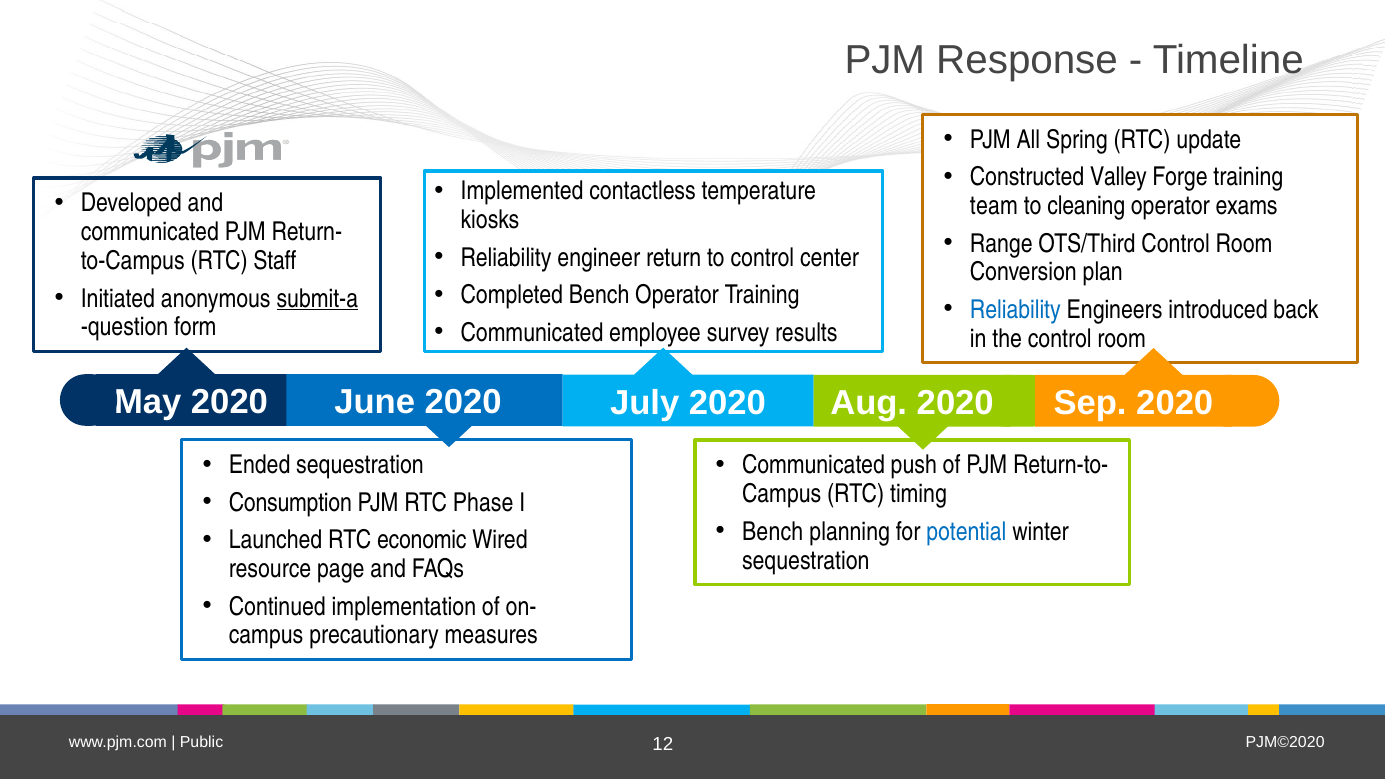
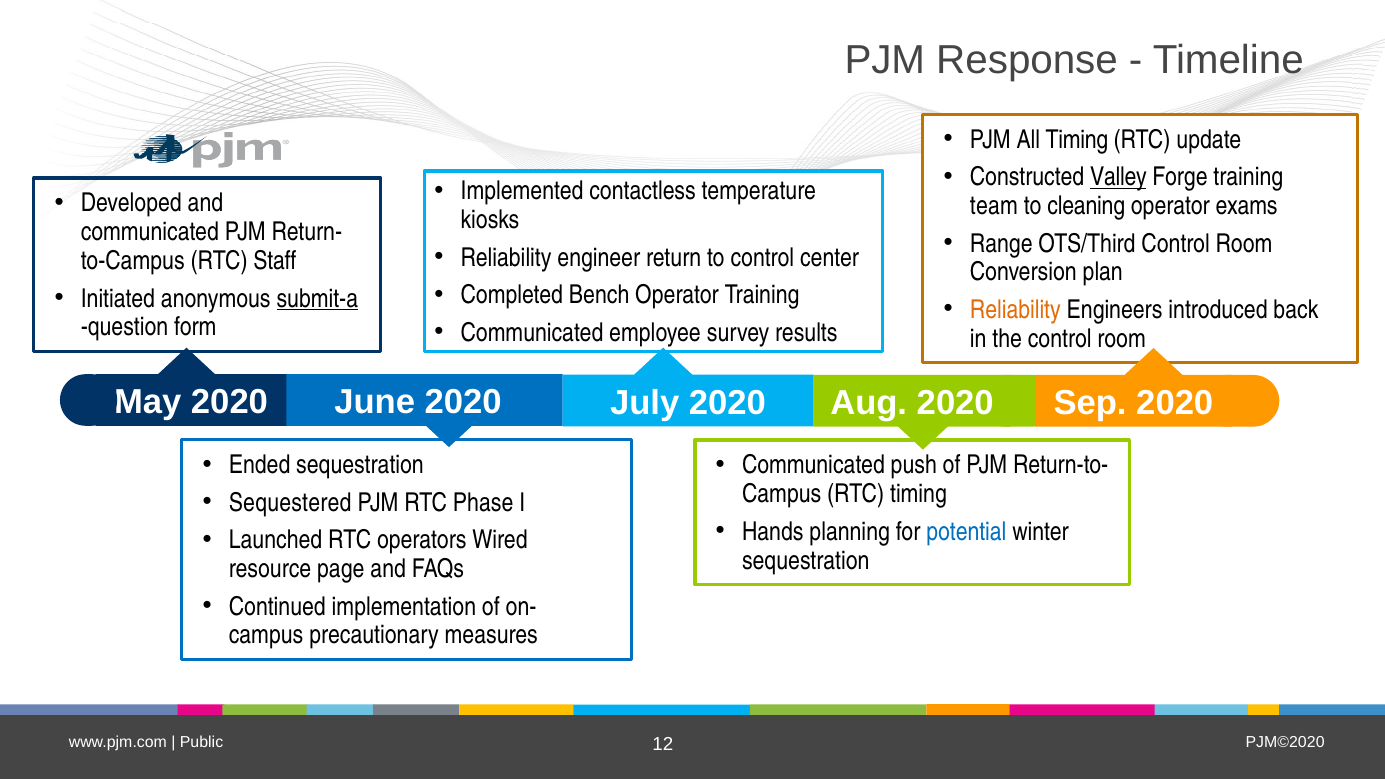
All Spring: Spring -> Timing (1077, 140)
Valley underline: none -> present (1118, 177)
Reliability colour: blue -> orange (1015, 310)
Consumption: Consumption -> Sequestered (290, 503)
Bench: Bench -> Hands (773, 532)
economic: economic -> operators (422, 540)
